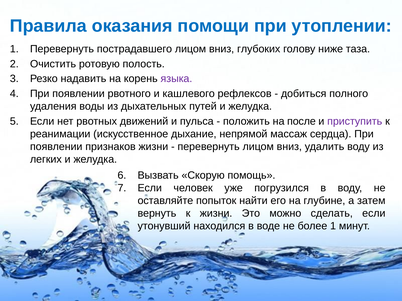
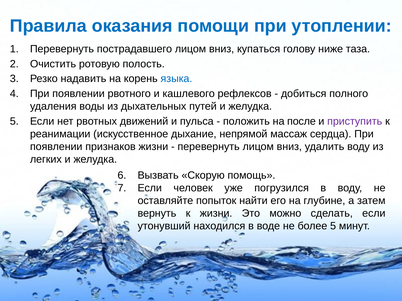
глубоких: глубоких -> купаться (259, 49)
языка colour: purple -> blue (176, 79)
более 1: 1 -> 5 (333, 227)
